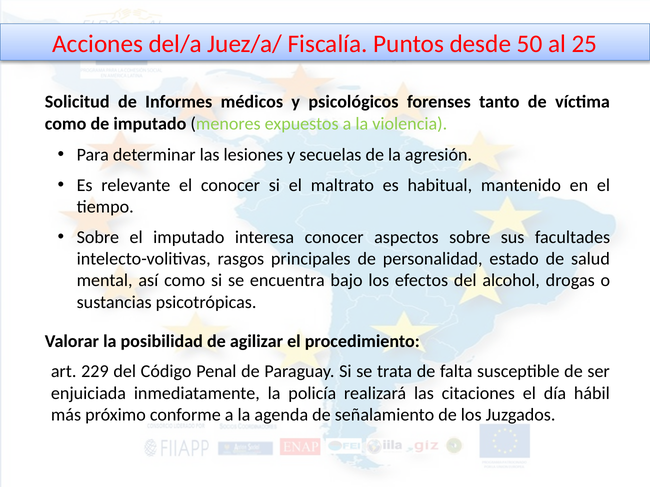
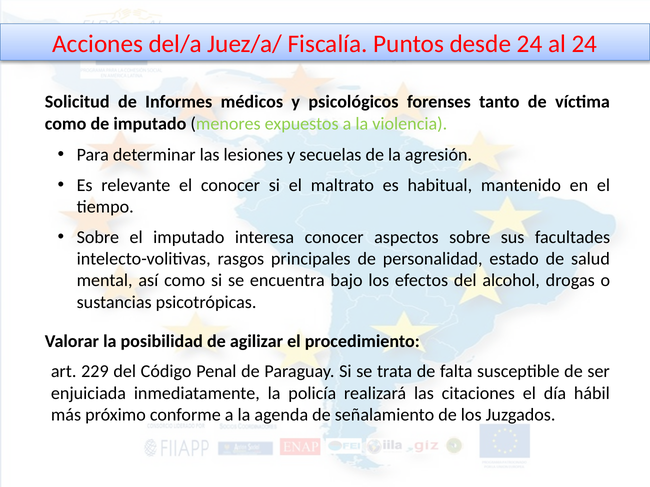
desde 50: 50 -> 24 (530, 44)
al 25: 25 -> 24 (584, 44)
